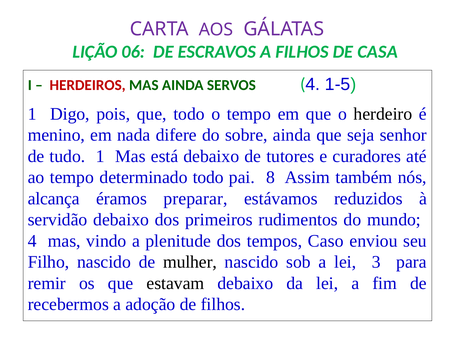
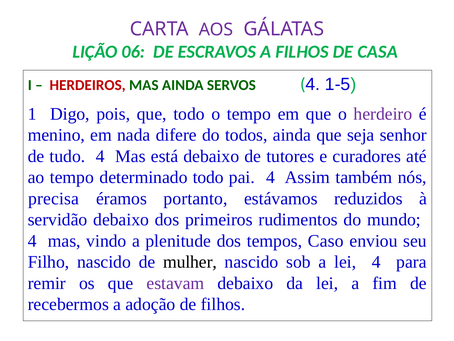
herdeiro colour: black -> purple (383, 114)
sobre: sobre -> todos (246, 135)
tudo 1: 1 -> 4 (100, 156)
pai 8: 8 -> 4 (270, 177)
alcança: alcança -> precisa (54, 198)
preparar: preparar -> portanto (196, 198)
lei 3: 3 -> 4 (376, 262)
estavam colour: black -> purple (175, 283)
